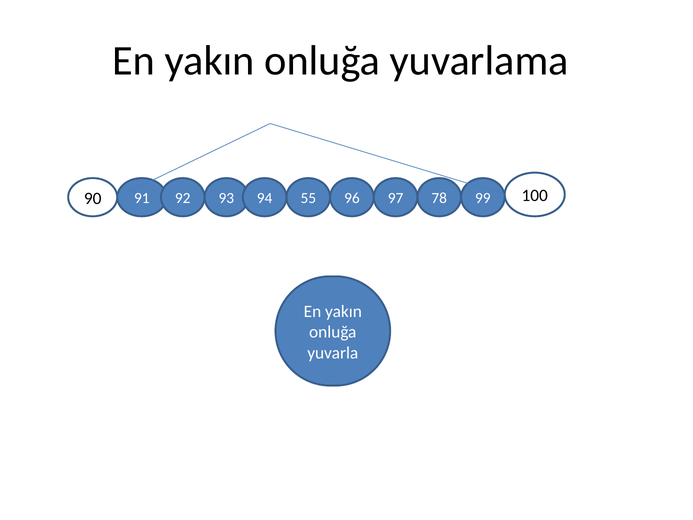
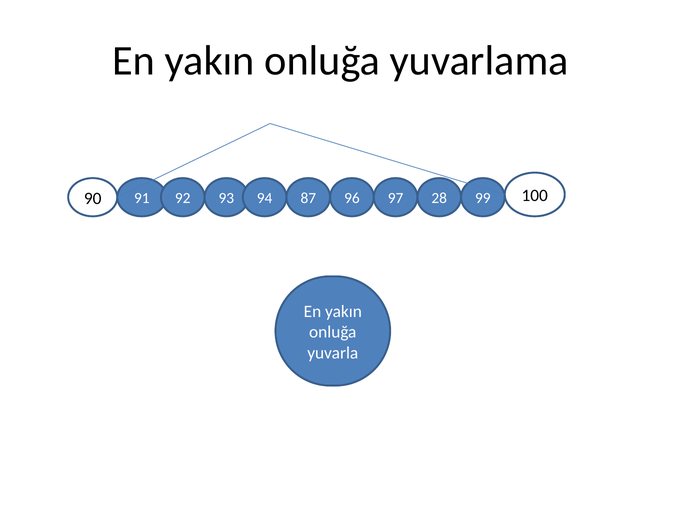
55: 55 -> 87 (308, 198)
78: 78 -> 28 (439, 198)
